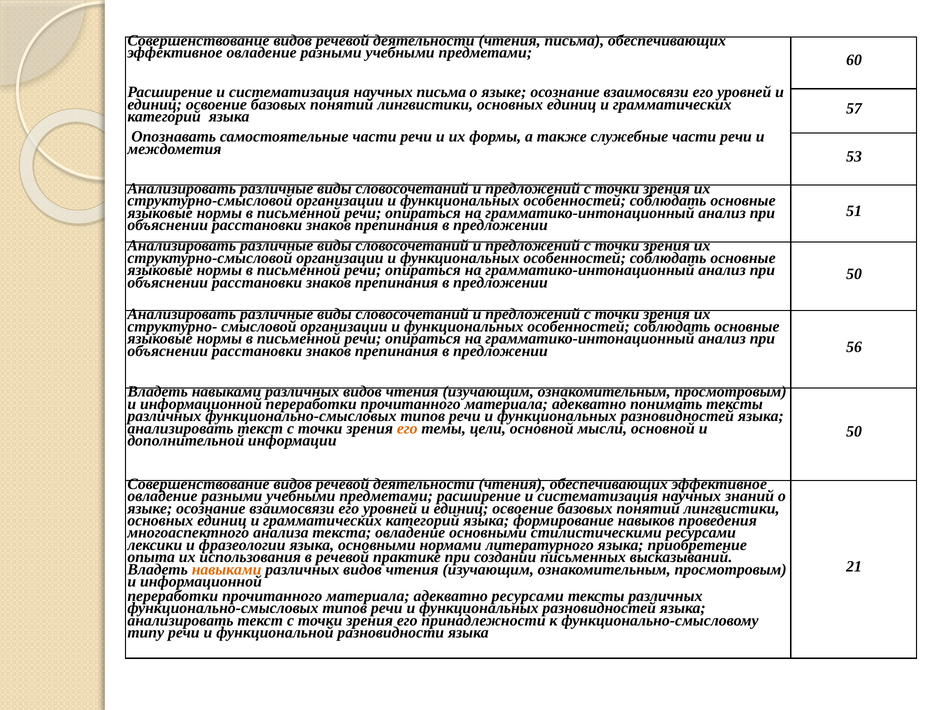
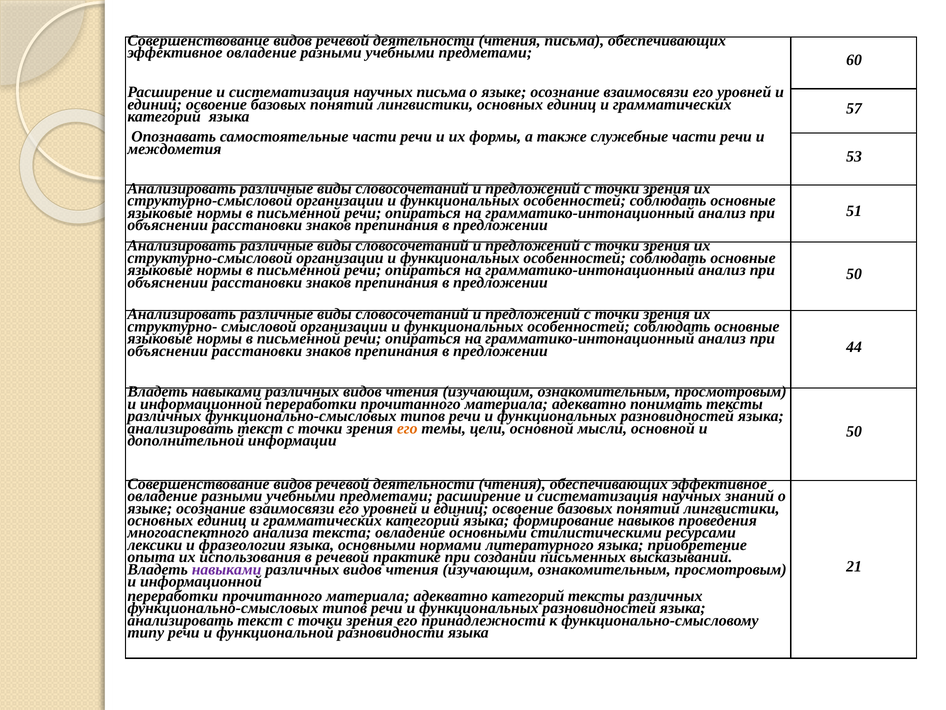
56: 56 -> 44 (854, 347)
навыками colour: orange -> purple (227, 569)
адекватно ресурсами: ресурсами -> категорий (528, 595)
